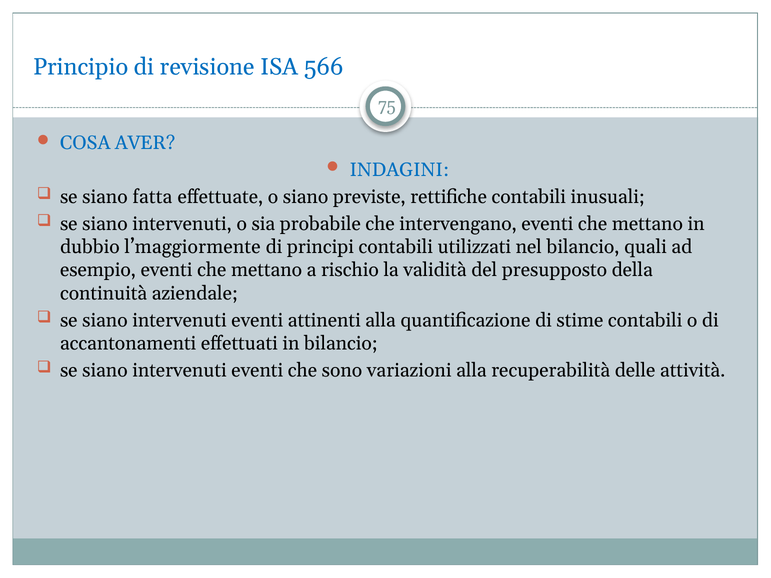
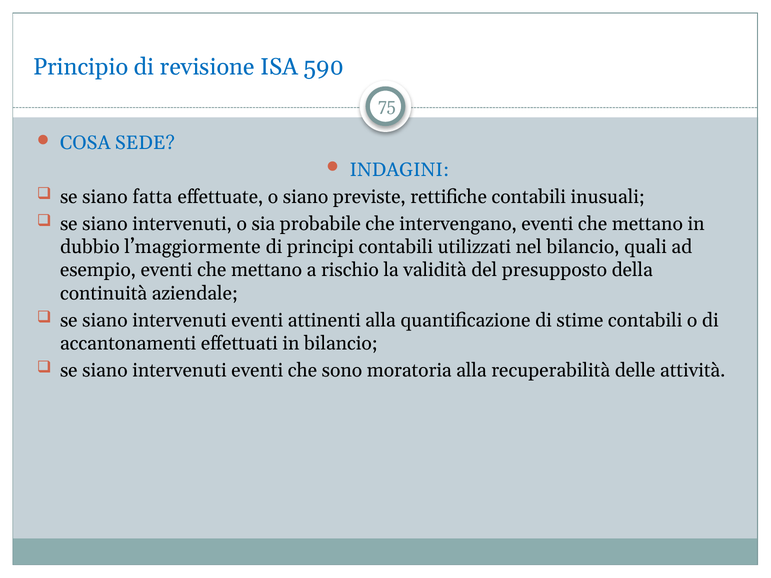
566: 566 -> 590 (324, 67)
AVER: AVER -> SEDE (145, 143)
variazioni: variazioni -> moratoria (409, 370)
